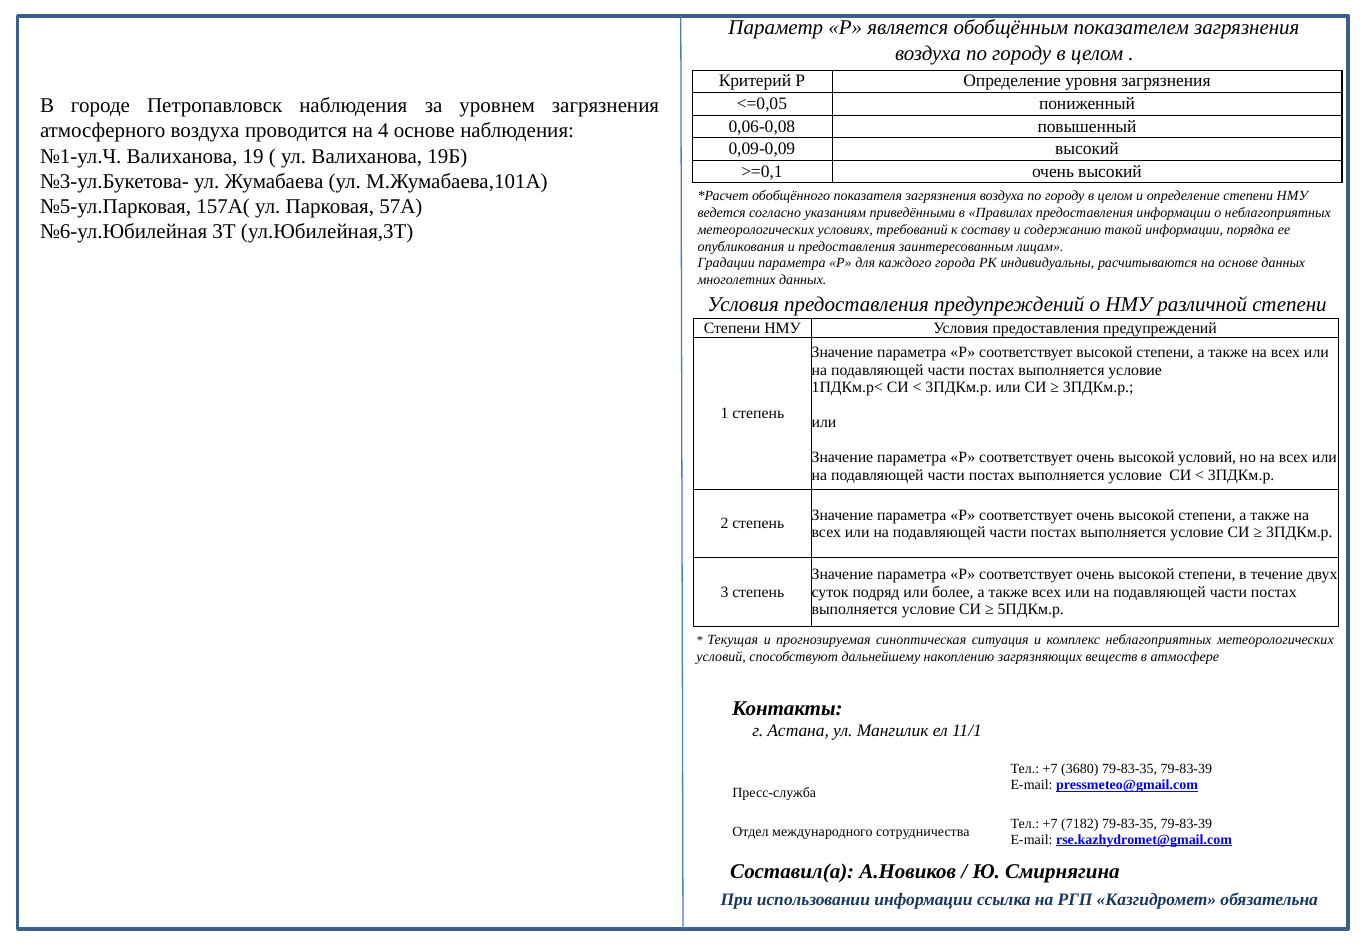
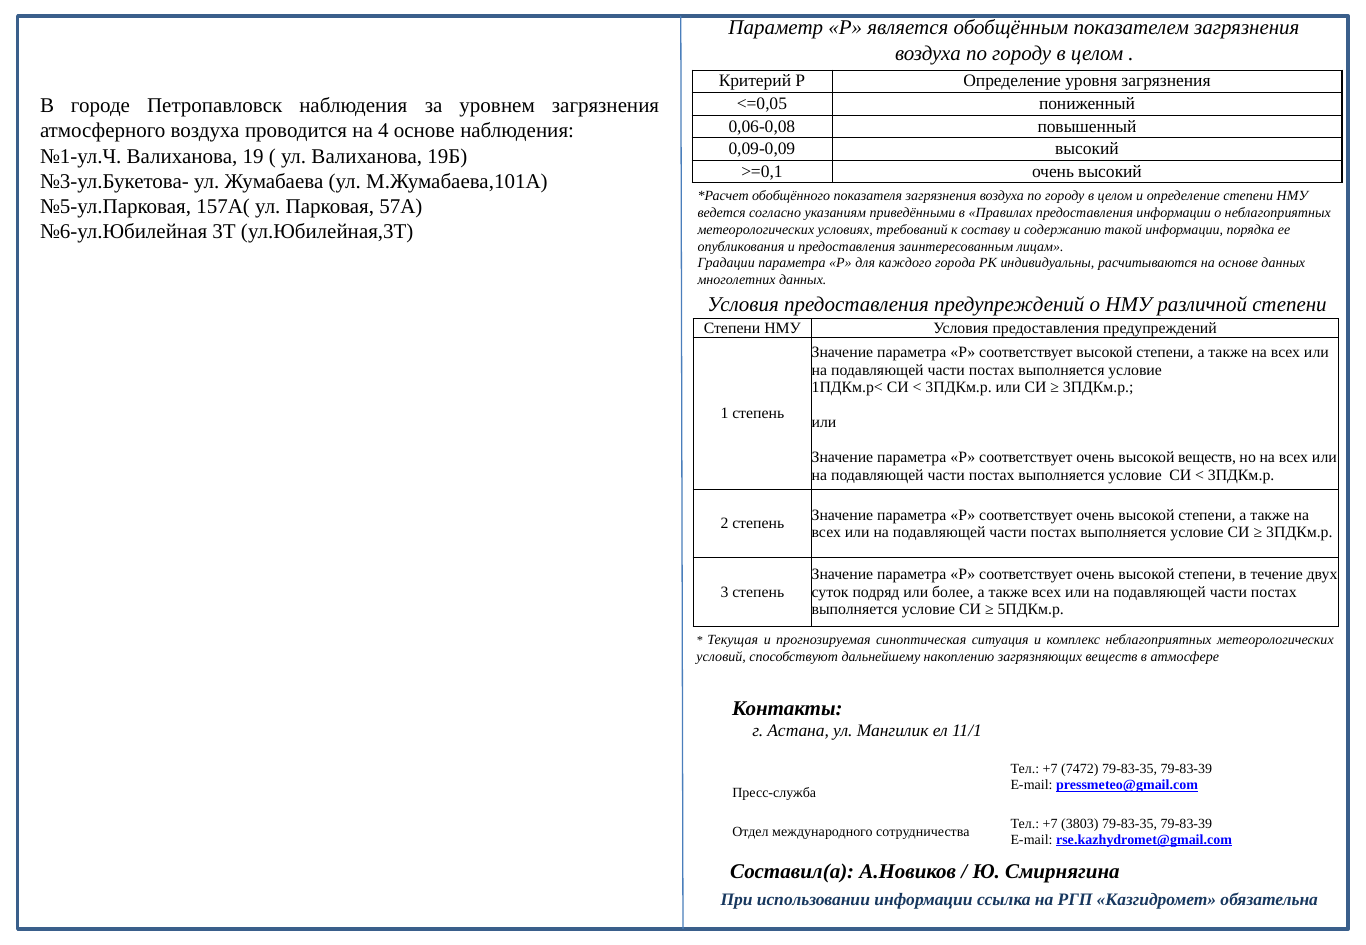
высокой условий: условий -> веществ (1207, 458)
3680: 3680 -> 7472 (1080, 770)
7182: 7182 -> 3803 (1080, 825)
